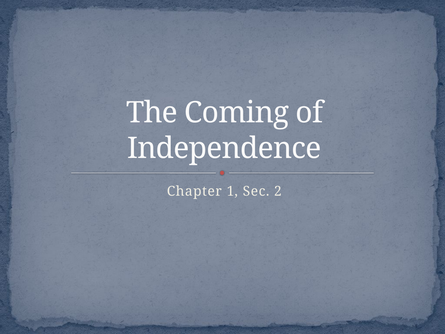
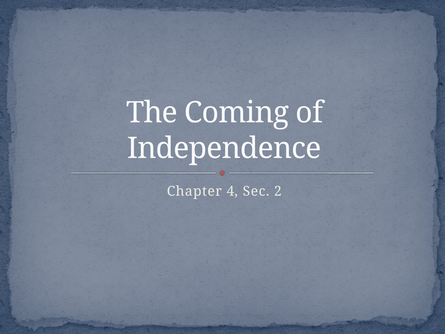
1: 1 -> 4 (232, 191)
